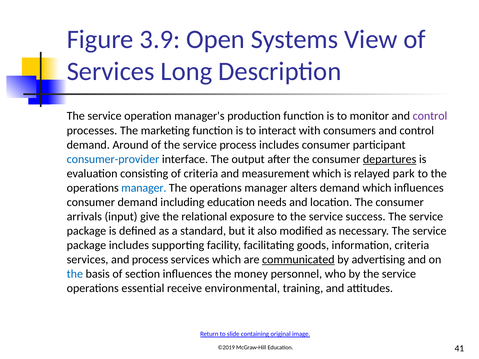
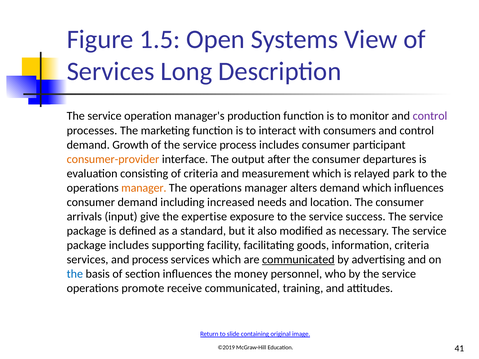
3.9: 3.9 -> 1.5 (160, 39)
Around: Around -> Growth (131, 145)
consumer-provider colour: blue -> orange (113, 159)
departures underline: present -> none (390, 159)
manager colour: blue -> orange (144, 188)
including education: education -> increased (231, 202)
relational: relational -> expertise (204, 217)
essential: essential -> promote (143, 289)
receive environmental: environmental -> communicated (242, 289)
